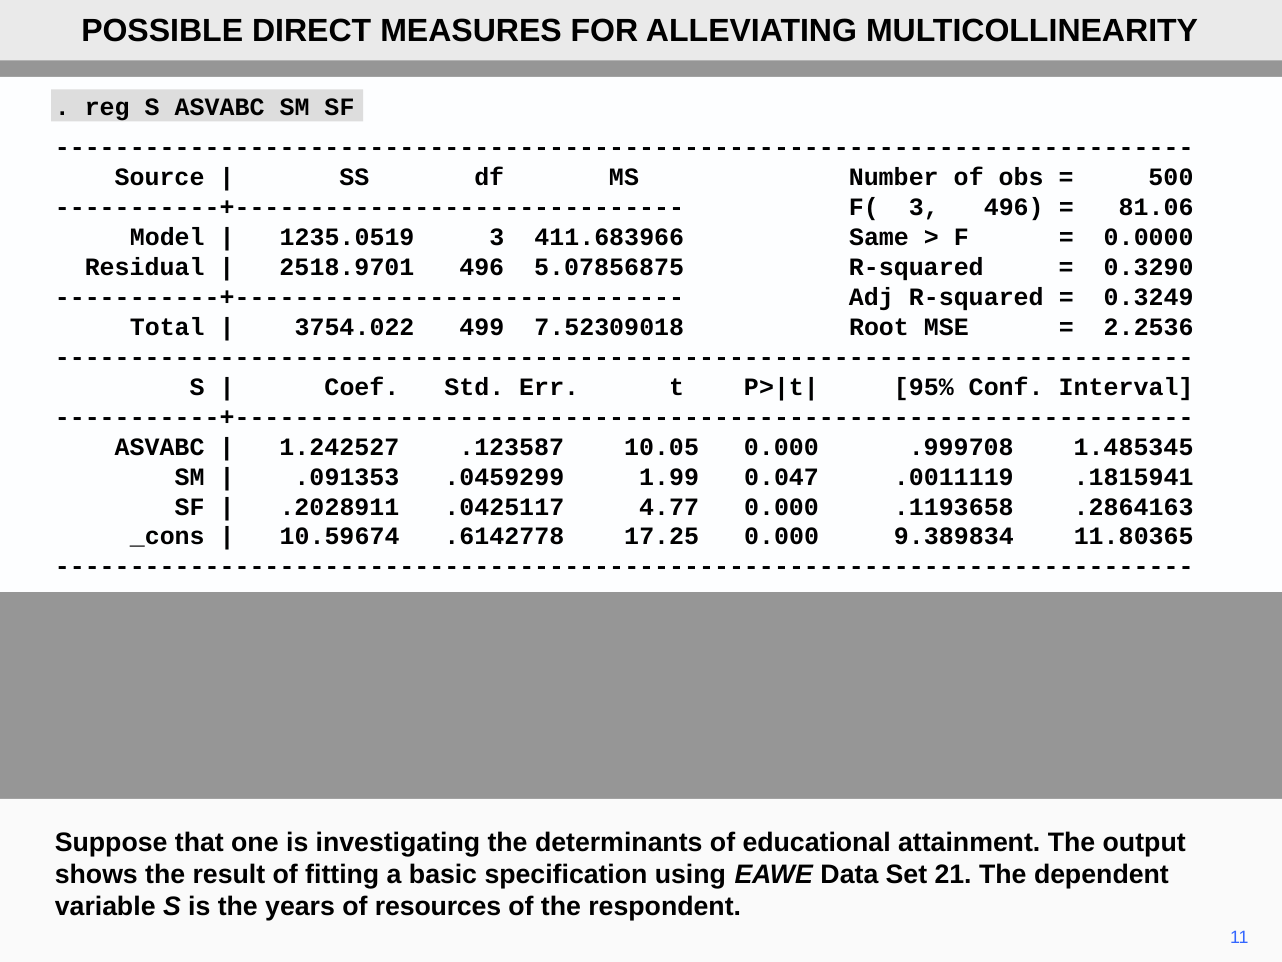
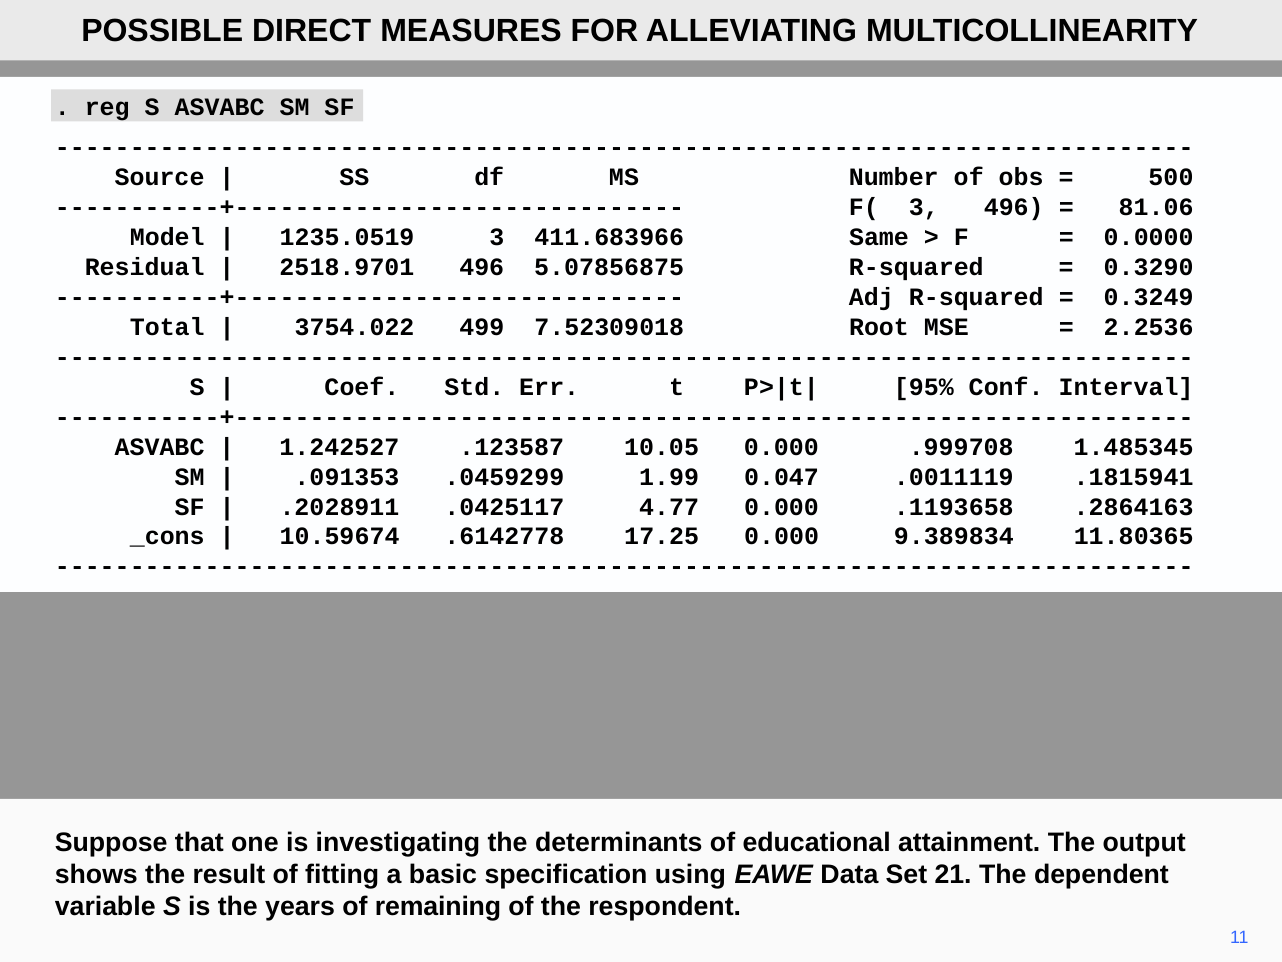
resources: resources -> remaining (438, 906)
